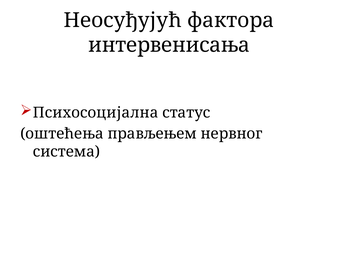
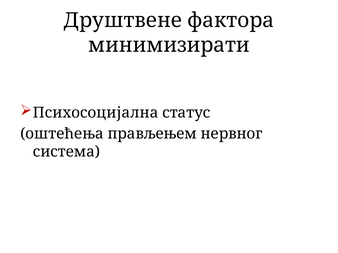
Неосуђујућ: Неосуђујућ -> Друштвене (123, 20)
интервенисања: интервенисања -> минимизирати (169, 45)
